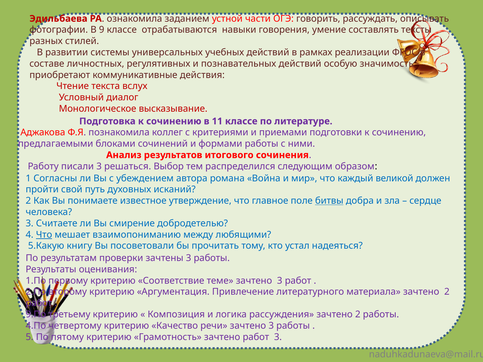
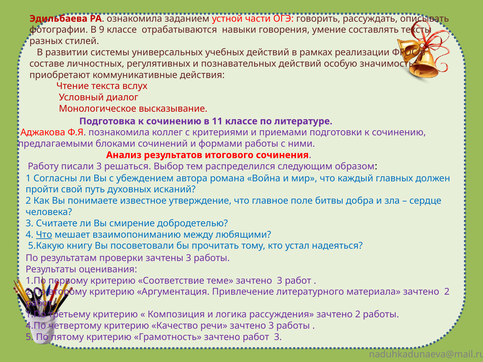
великой: великой -> главных (394, 178)
битвы underline: present -> none (329, 201)
9.По: 9.По -> 1.По (36, 315)
